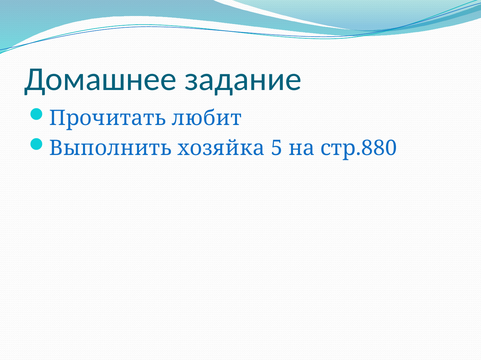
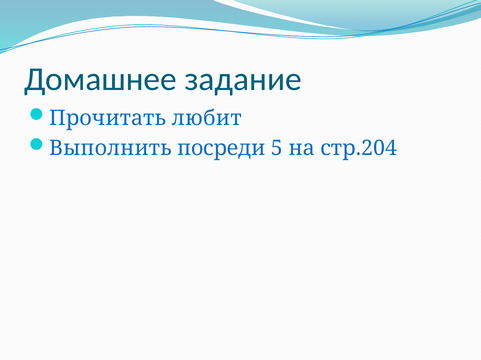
хозяйка: хозяйка -> посреди (221, 148)
стр.880: стр.880 -> стр.204 (359, 148)
